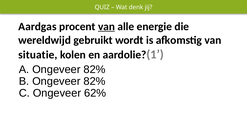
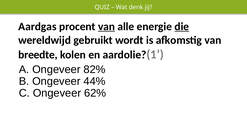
die underline: none -> present (182, 26)
situatie: situatie -> breedte (38, 55)
B Ongeveer 82%: 82% -> 44% (95, 81)
